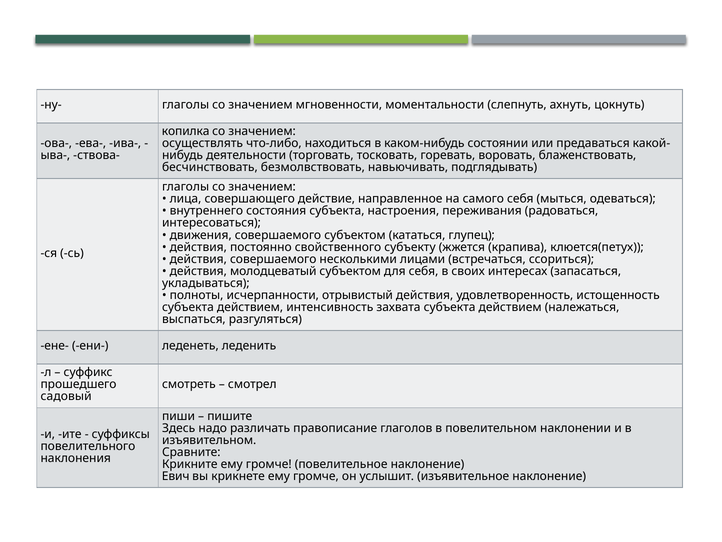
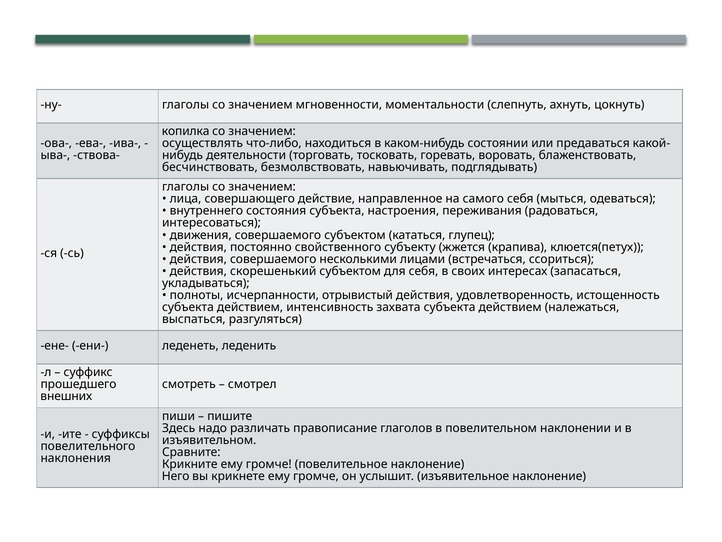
молодцеватый: молодцеватый -> скорешенький (273, 271)
садовый: садовый -> внешних (66, 396)
Евич: Евич -> Него (176, 476)
